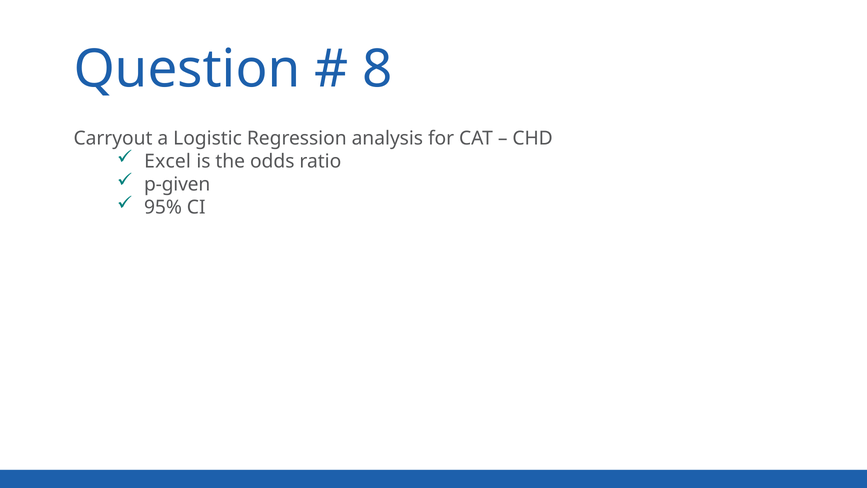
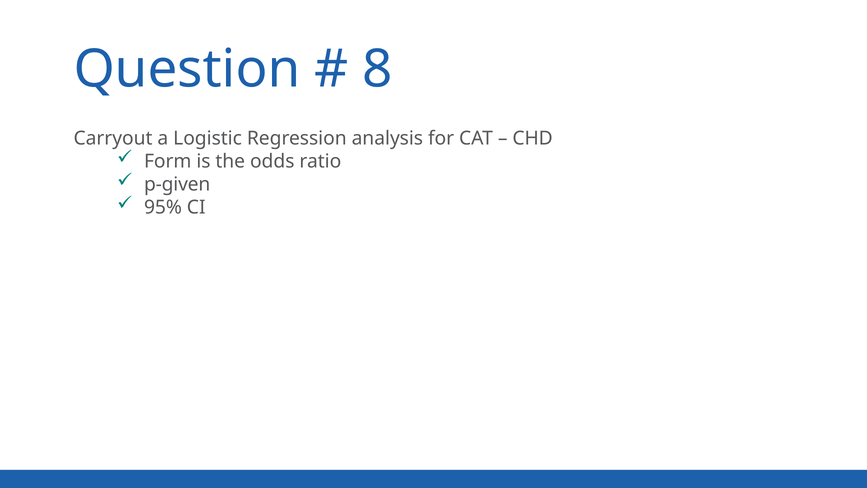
Excel: Excel -> Form (168, 161)
